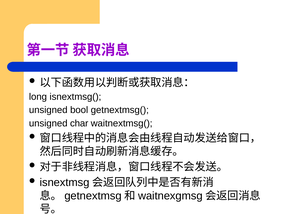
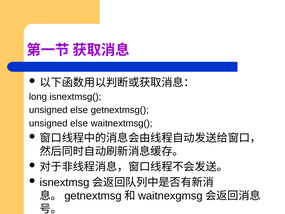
bool: bool -> else (79, 110)
char: char -> else (79, 123)
